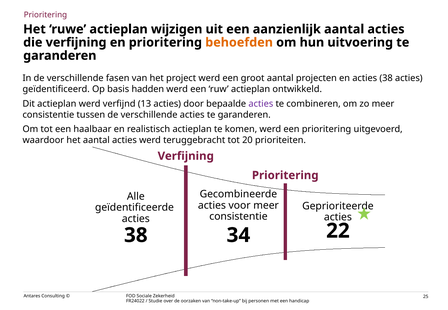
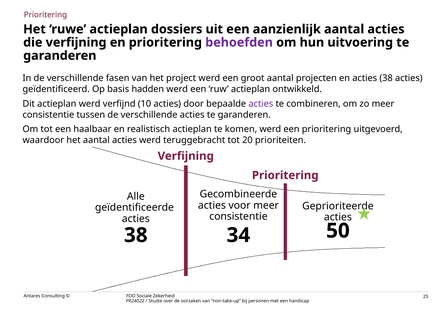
wijzigen: wijzigen -> dossiers (177, 29)
behoefden colour: orange -> purple (239, 42)
13: 13 -> 10 (144, 104)
22: 22 -> 50 (338, 231)
